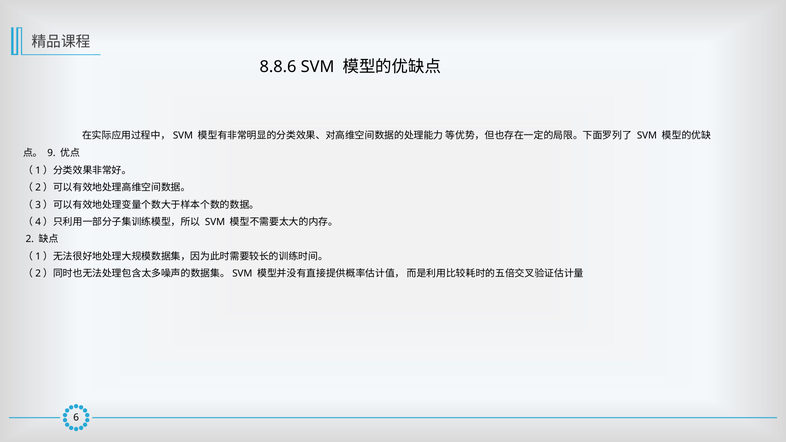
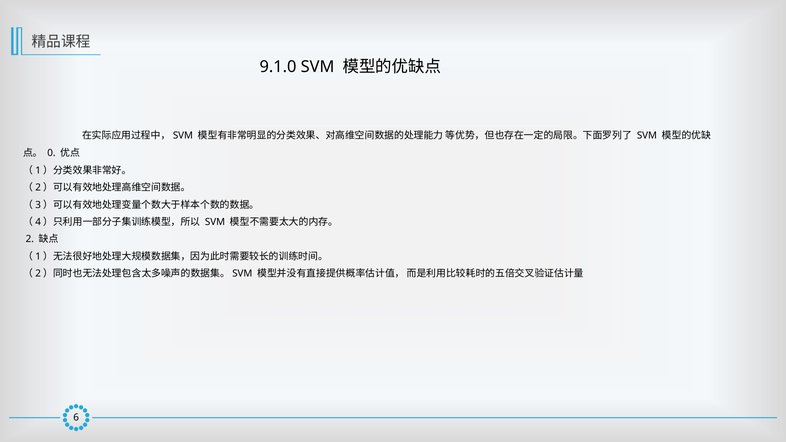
8.8.6: 8.8.6 -> 9.1.0 (278, 67)
9: 9 -> 0 (51, 153)
